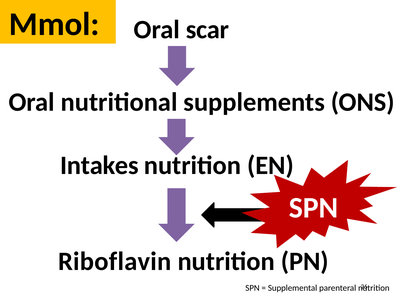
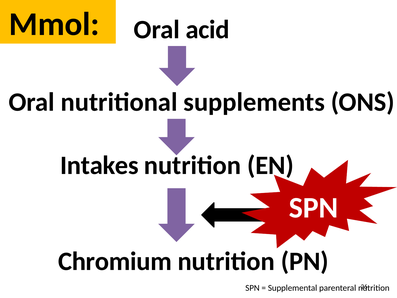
scar: scar -> acid (208, 30)
Riboflavin: Riboflavin -> Chromium (115, 261)
